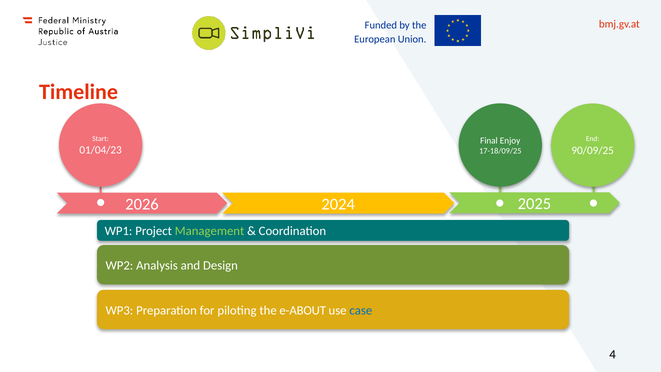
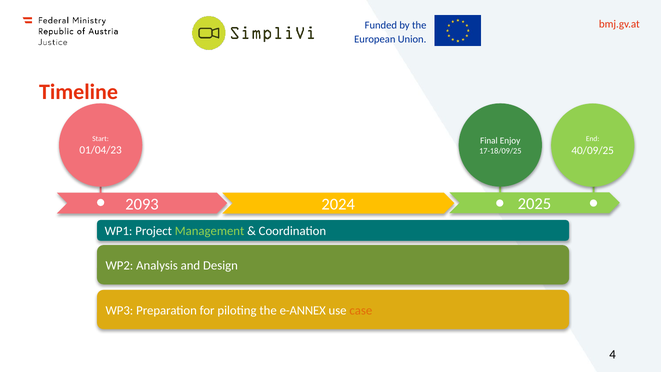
90/09/25: 90/09/25 -> 40/09/25 (593, 150)
2026: 2026 -> 2093 (142, 204)
e-ABOUT: e-ABOUT -> e-ANNEX (303, 310)
case colour: blue -> orange (361, 310)
